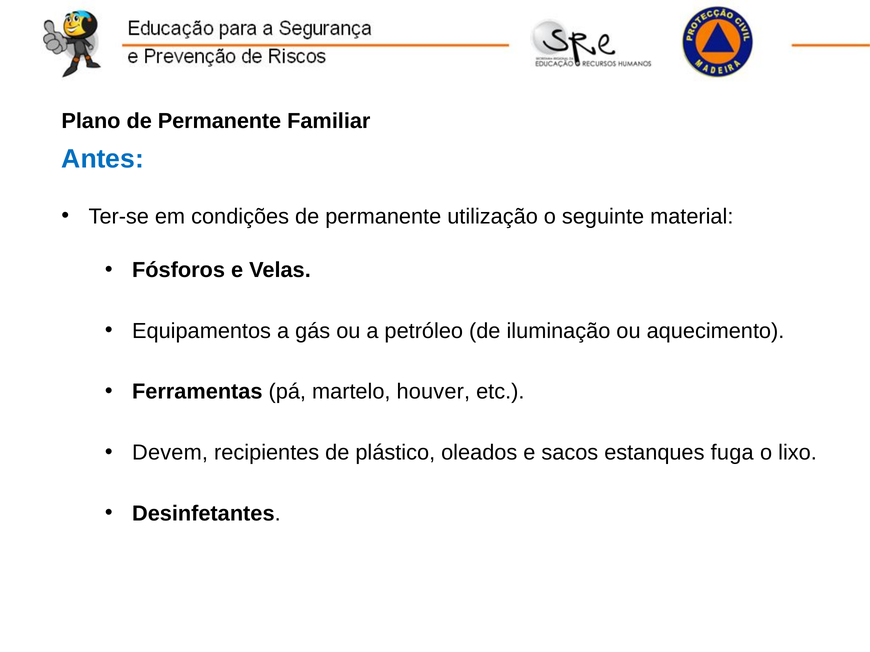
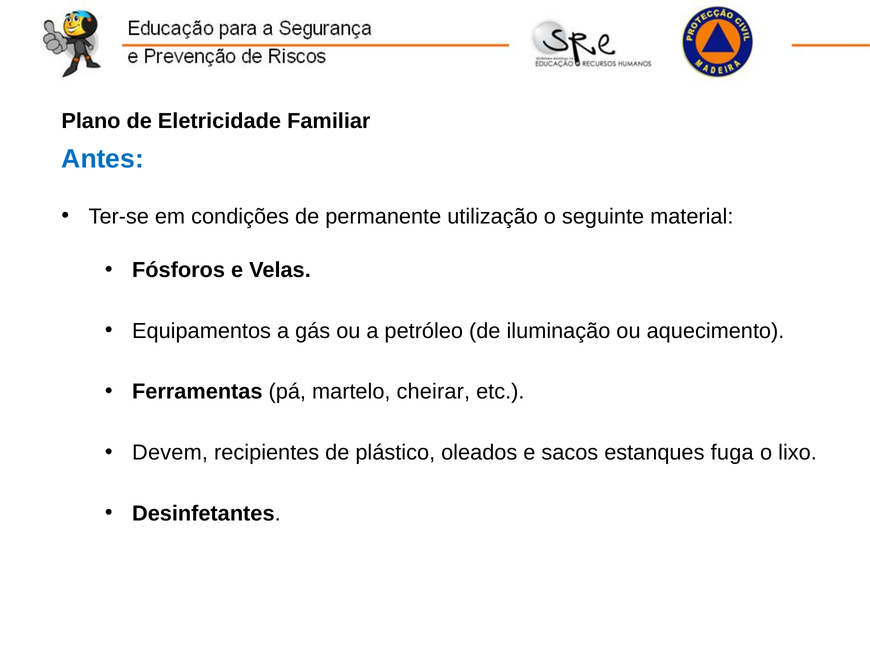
Plano de Permanente: Permanente -> Eletricidade (219, 121)
houver: houver -> cheirar (433, 392)
